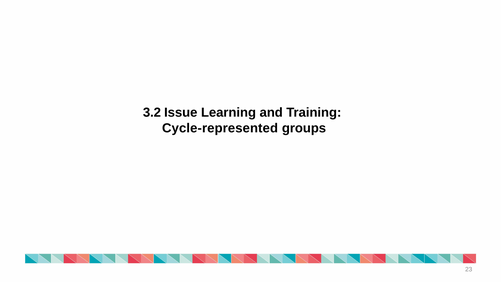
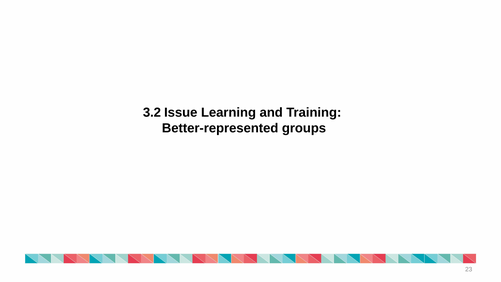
Cycle-represented: Cycle-represented -> Better-represented (220, 128)
